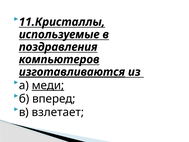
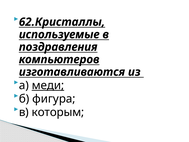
11.Кристаллы: 11.Кристаллы -> 62.Кристаллы (62, 22)
изготавливаются underline: present -> none (72, 72)
вперед: вперед -> фигура (54, 99)
взлетает: взлетает -> которым (58, 112)
